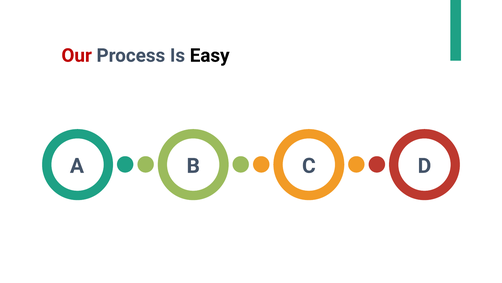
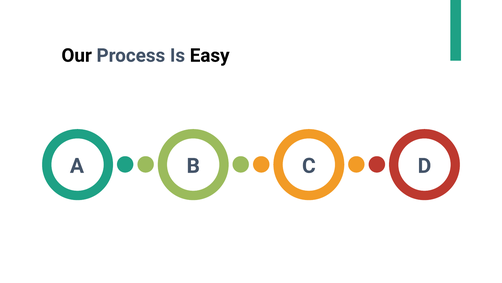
Our colour: red -> black (77, 55)
